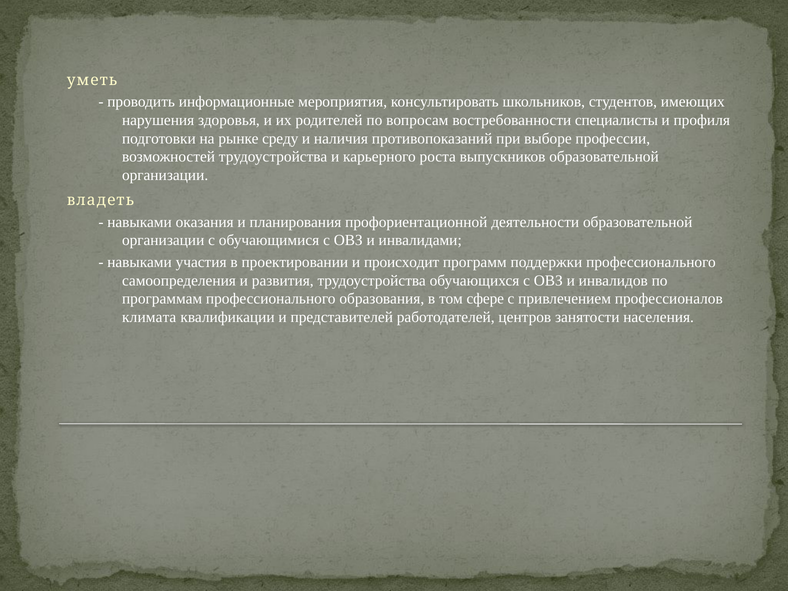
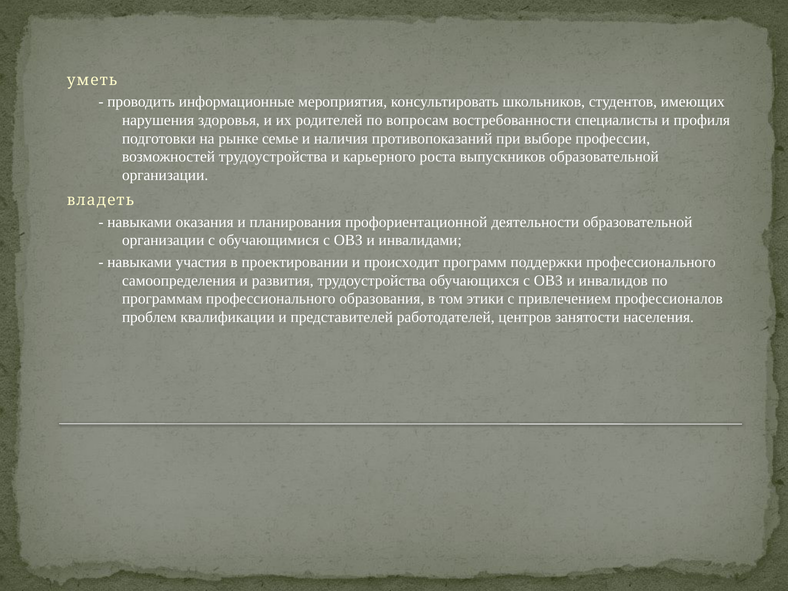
среду: среду -> семье (280, 139)
сфере: сфере -> этики (485, 299)
климата: климата -> проблем (149, 317)
